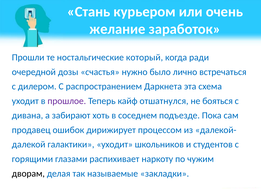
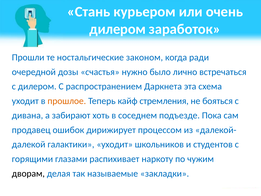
желание: желание -> дилером (118, 29)
который: который -> законом (144, 57)
прошлое colour: purple -> orange (67, 101)
отшатнулся: отшатнулся -> стремления (164, 101)
